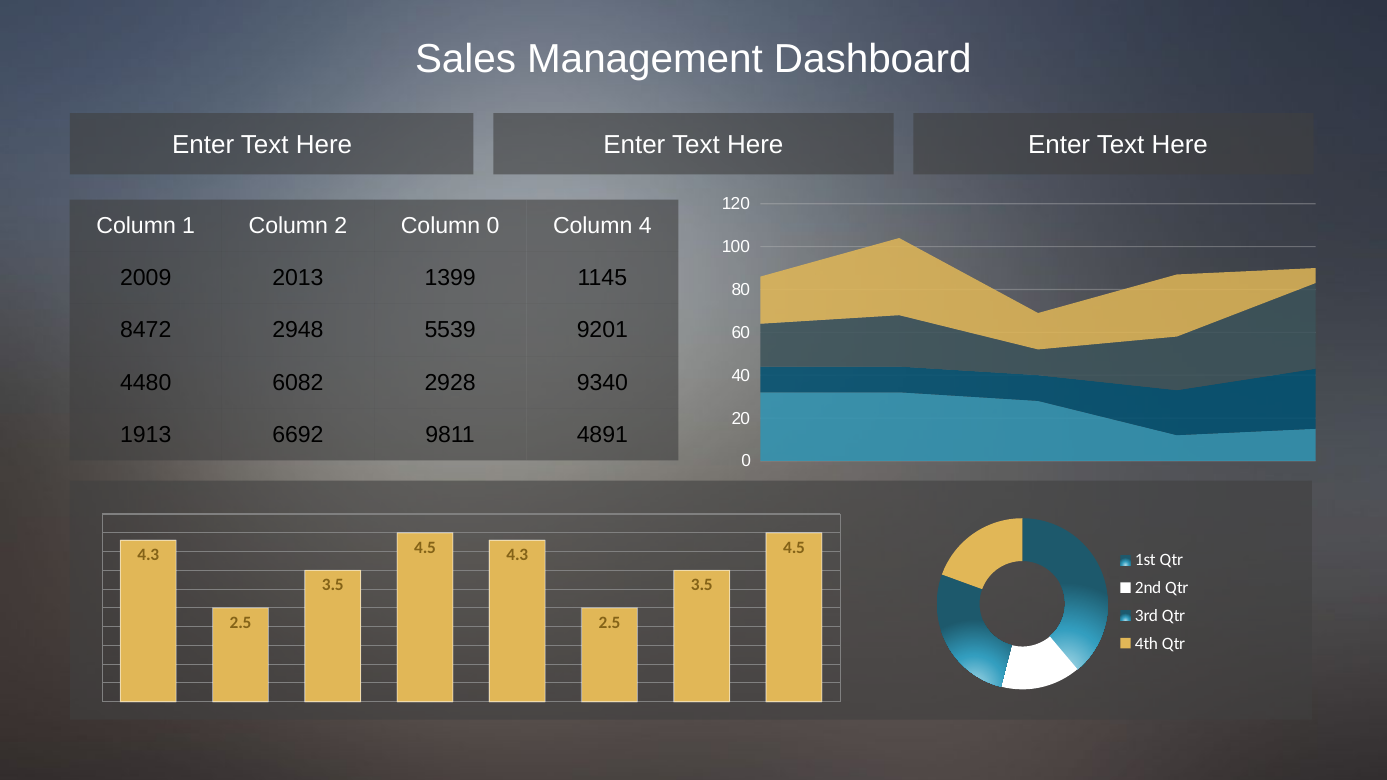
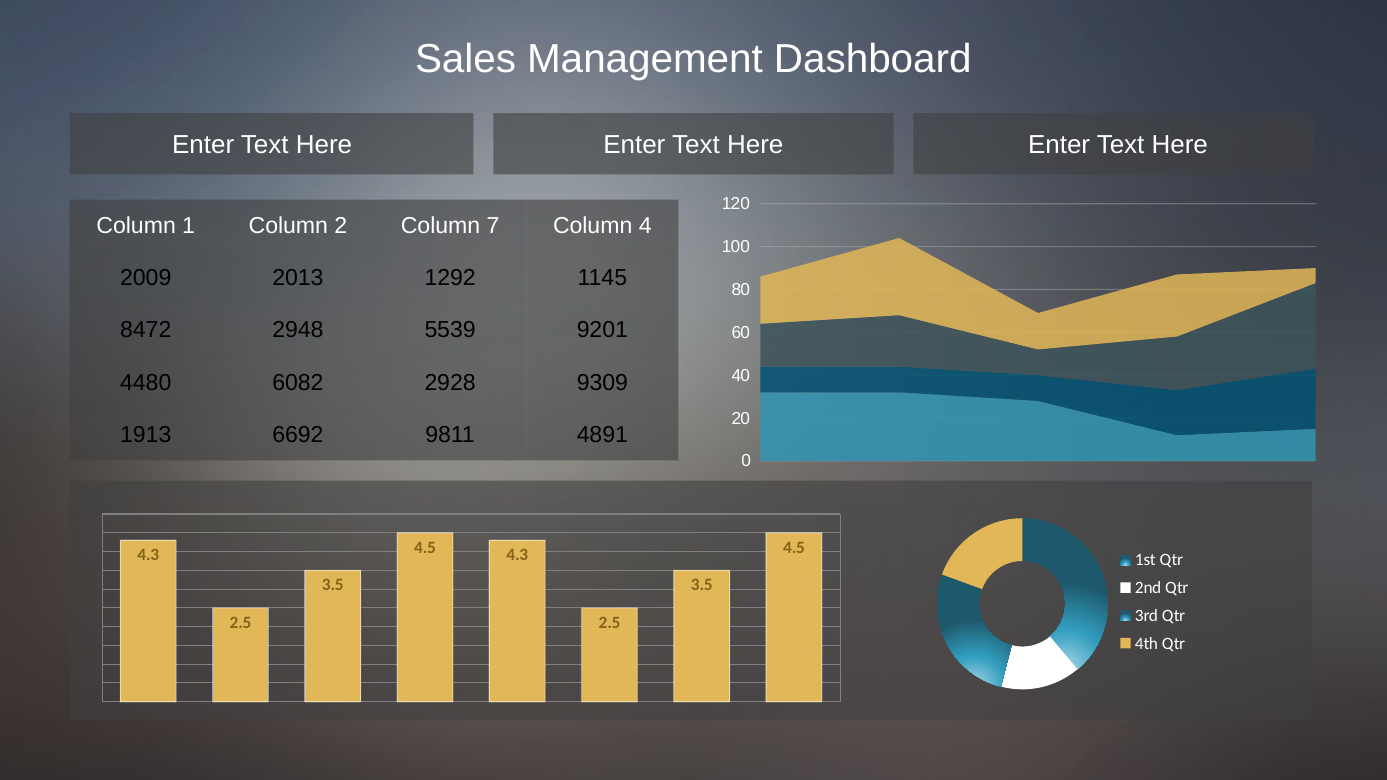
Column 0: 0 -> 7 (493, 226)
1399: 1399 -> 1292 (450, 278)
9340: 9340 -> 9309 (602, 383)
